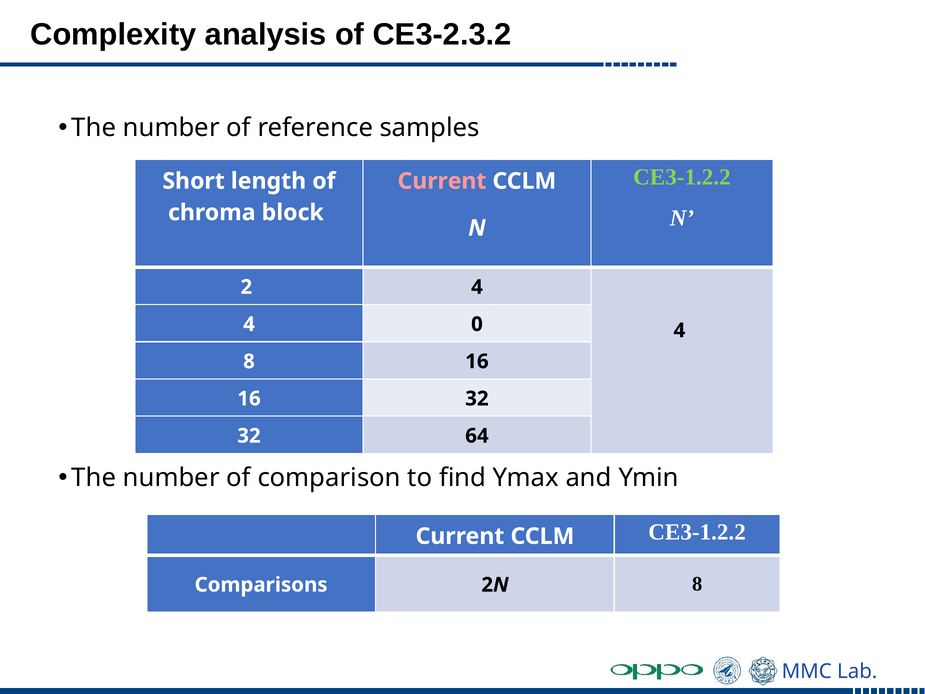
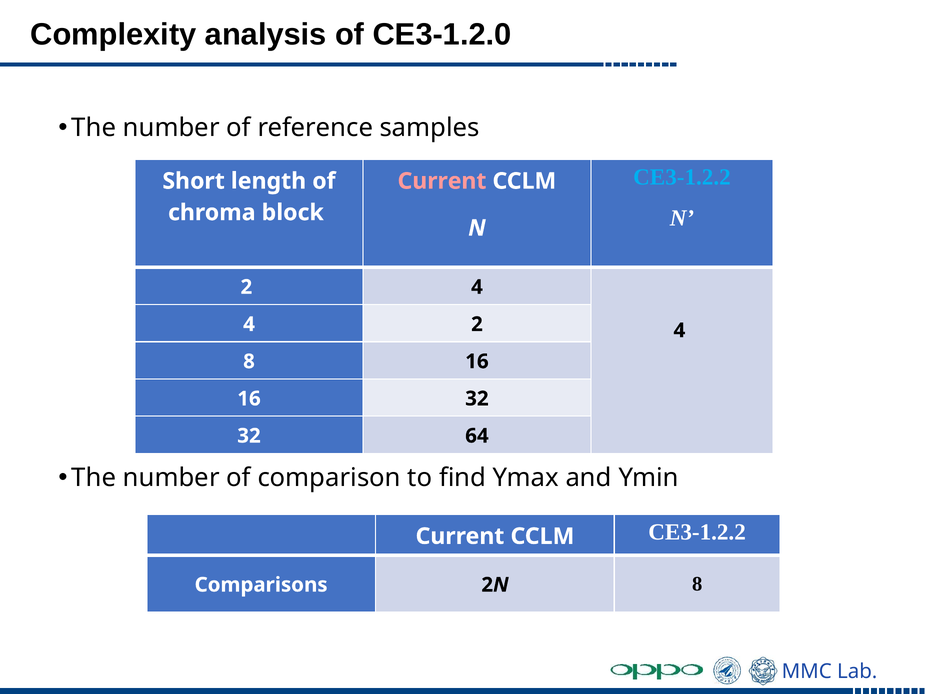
CE3-2.3.2: CE3-2.3.2 -> CE3-1.2.0 (442, 34)
CE3-1.2.2 colour: light green -> light blue (682, 177)
4 0: 0 -> 2 (477, 324)
